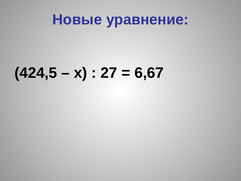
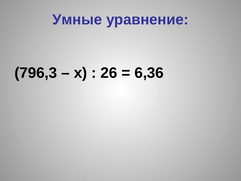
Новые: Новые -> Умные (77, 20)
424,5: 424,5 -> 796,3 (36, 73)
27: 27 -> 26 (109, 73)
6,67: 6,67 -> 6,36 (149, 73)
